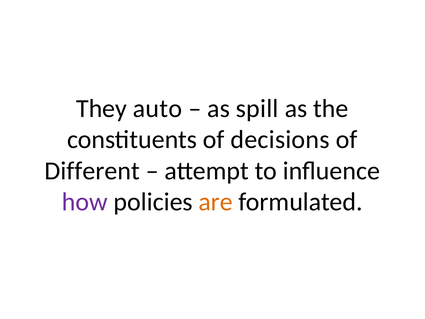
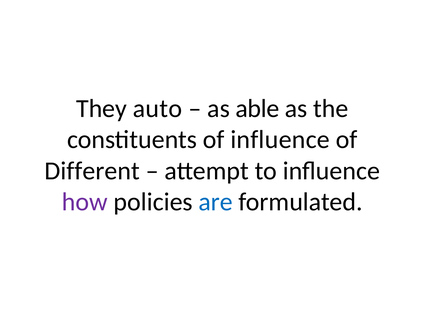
spill: spill -> able (257, 108)
of decisions: decisions -> influence (280, 140)
are colour: orange -> blue (216, 202)
